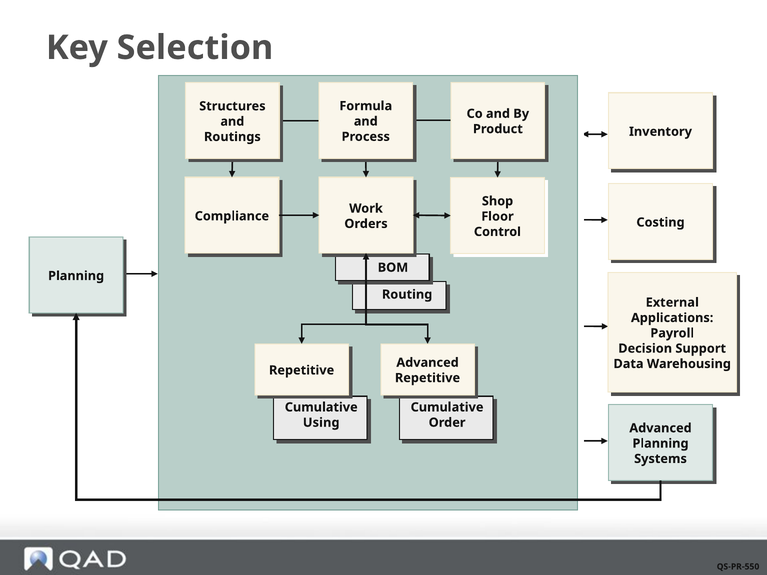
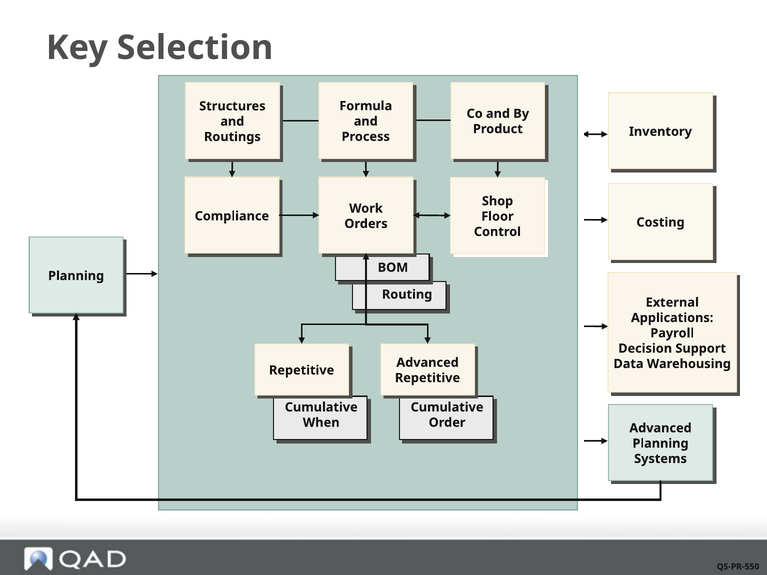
Using: Using -> When (321, 423)
